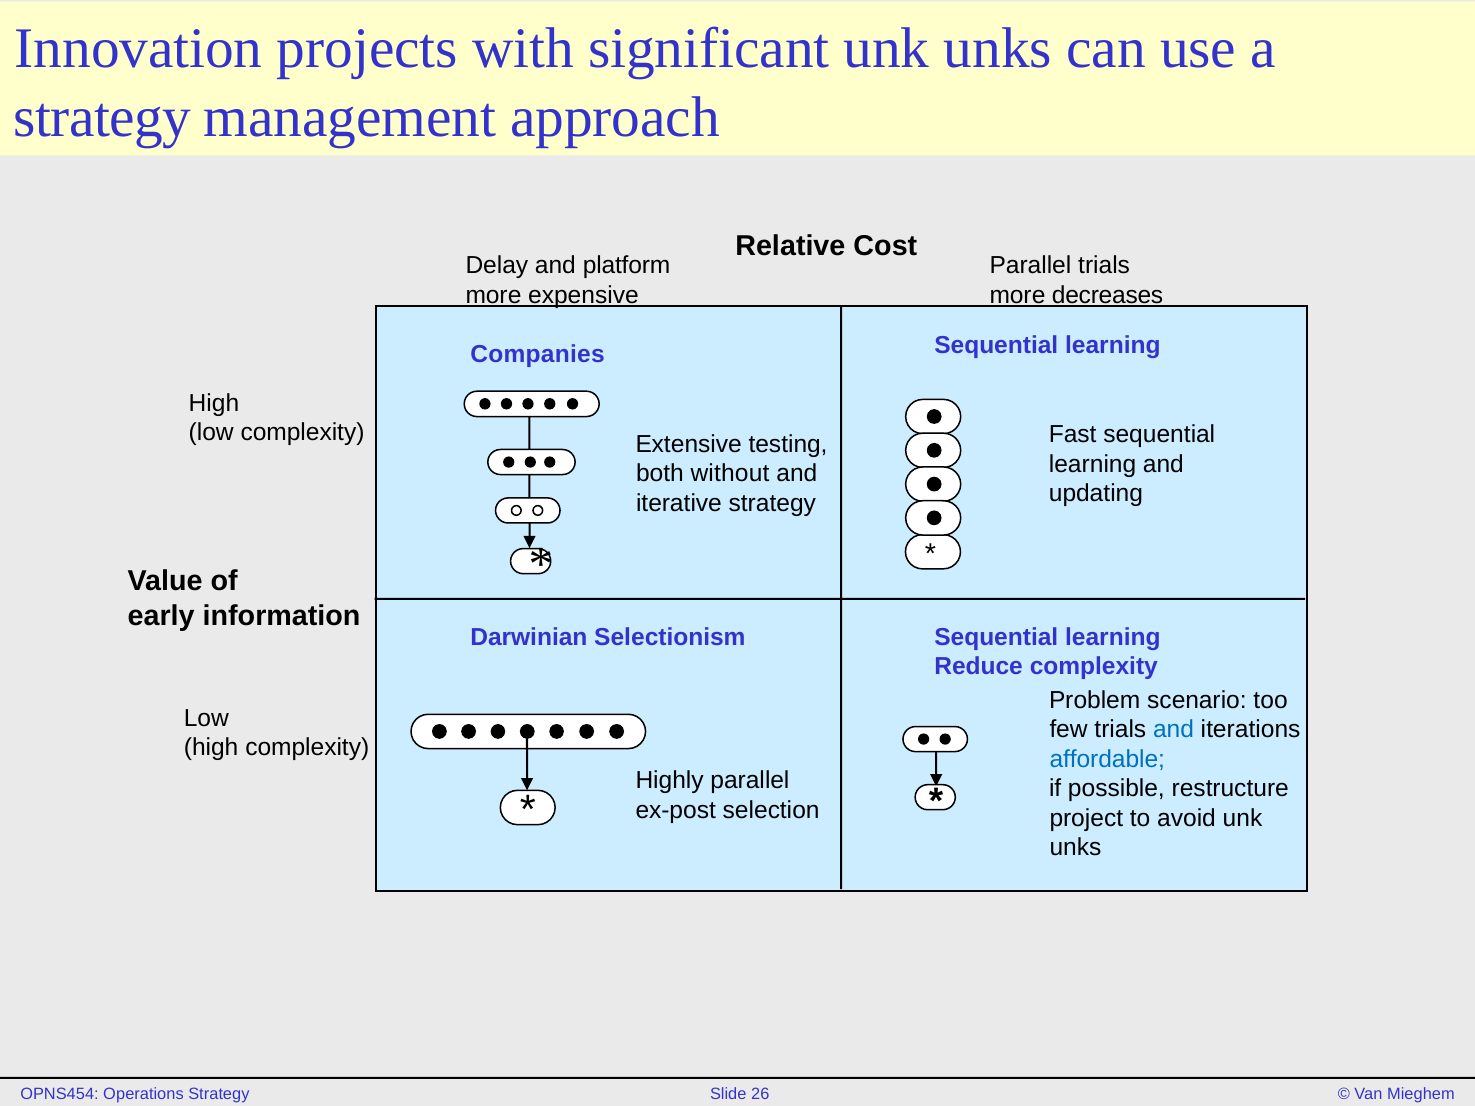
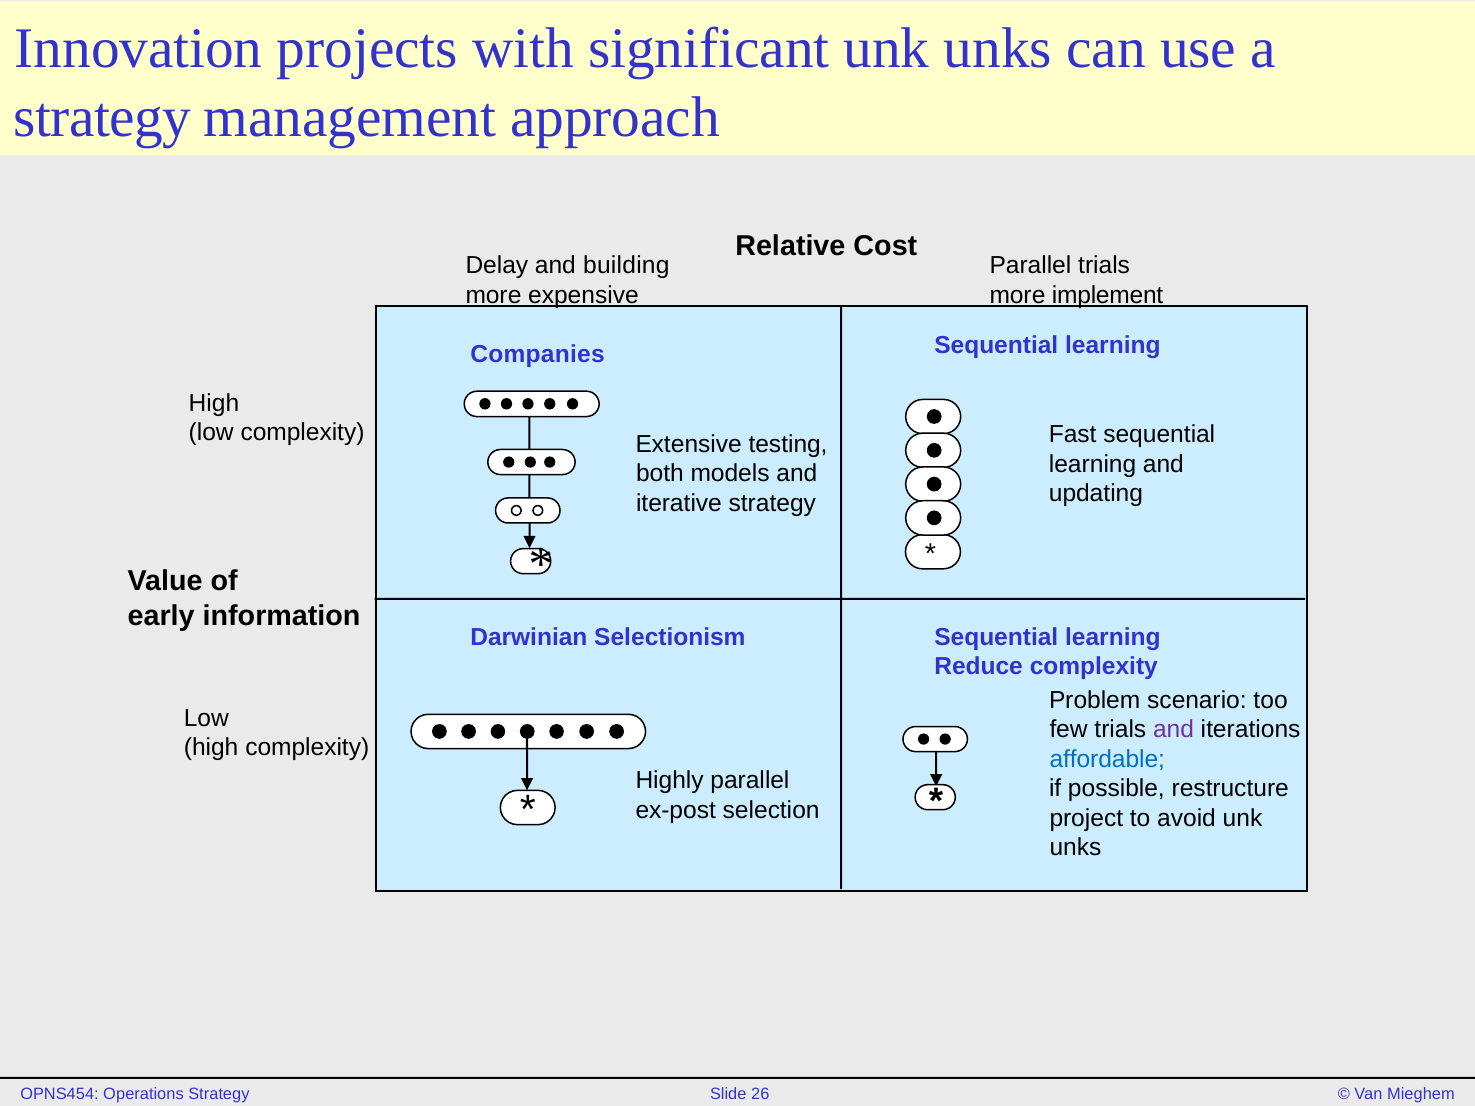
platform: platform -> building (626, 266)
decreases: decreases -> implement (1108, 295)
without: without -> models (730, 474)
and colour: blue -> purple (1174, 730)
